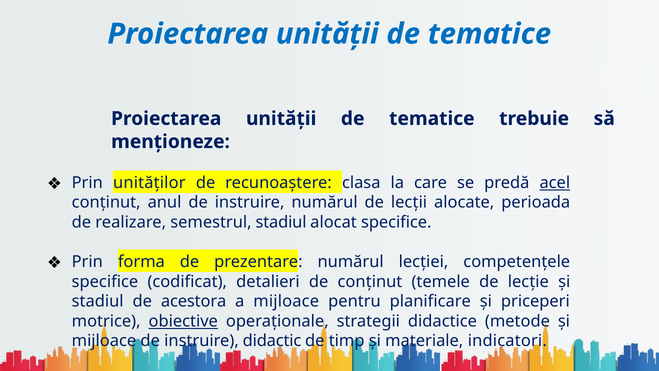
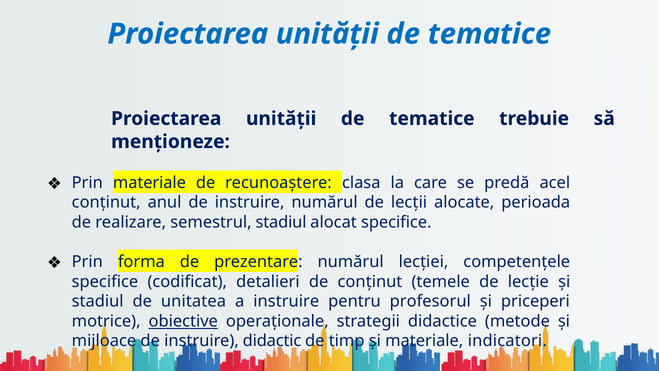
Prin unităților: unităților -> materiale (149, 183)
acel underline: present -> none (555, 183)
acestora: acestora -> unitatea (194, 301)
a mijloace: mijloace -> instruire (286, 301)
planificare: planificare -> profesorul (430, 301)
